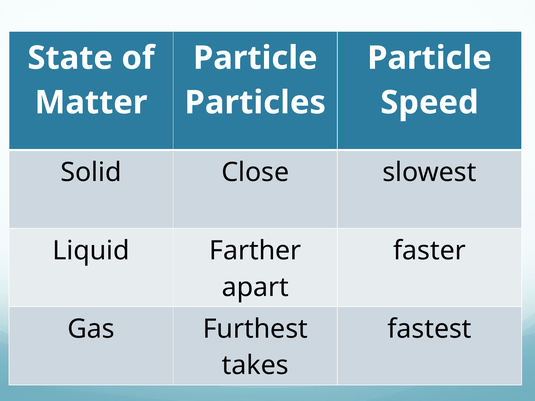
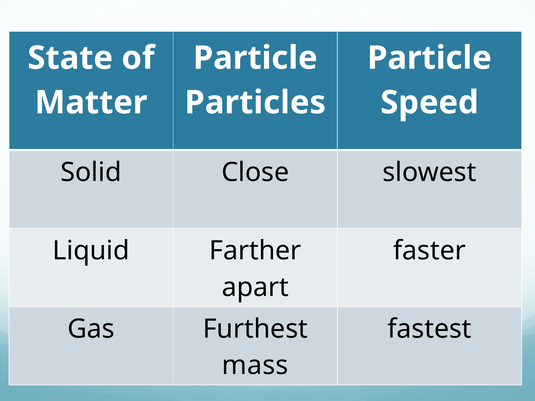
takes: takes -> mass (255, 366)
